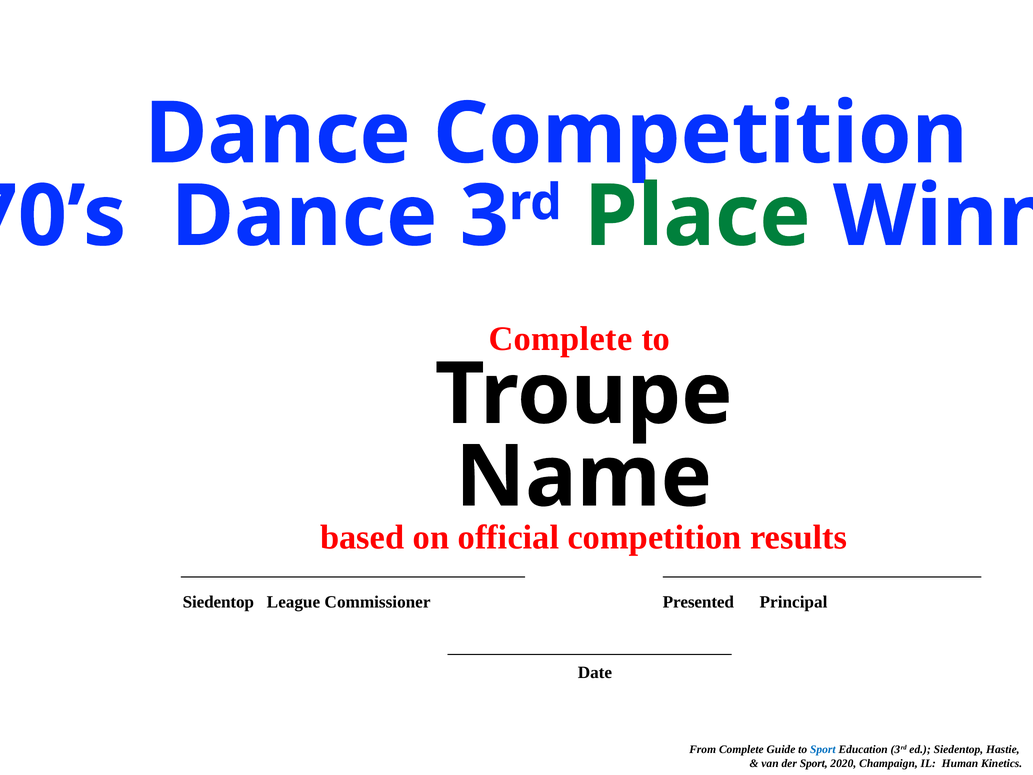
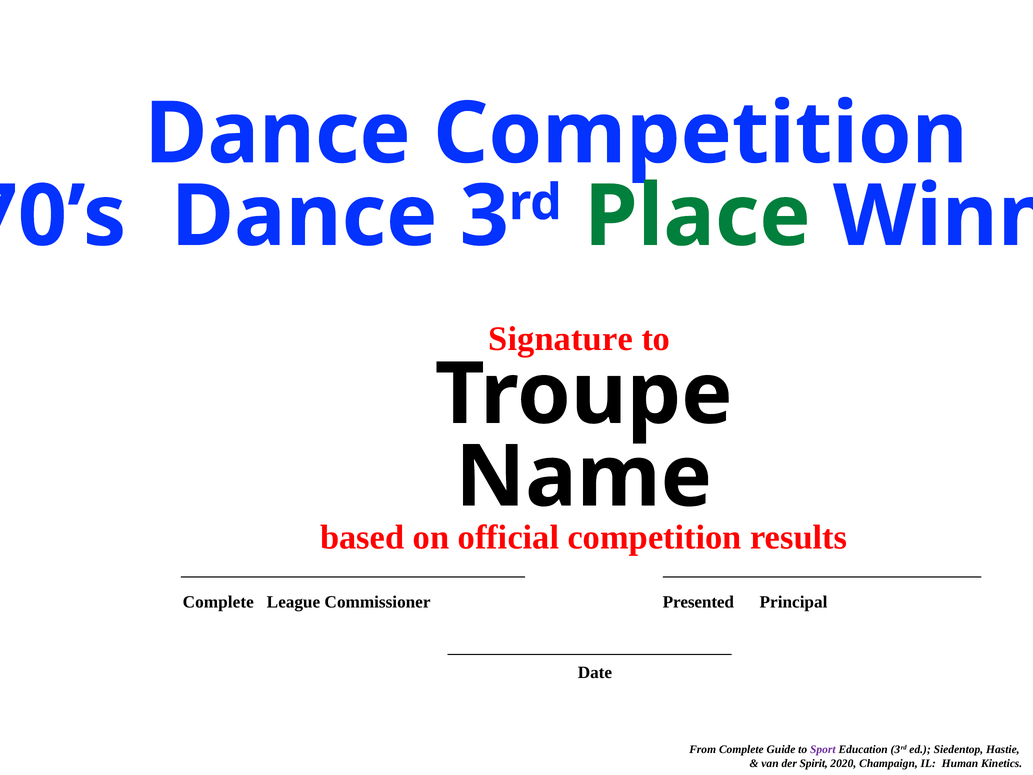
Complete: Complete -> Signature (561, 339)
Siedentop: Siedentop -> Complete (218, 602)
Sport colour: blue -> purple (823, 749)
der Sport: Sport -> Spirit (814, 763)
